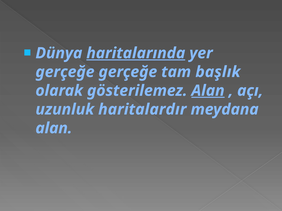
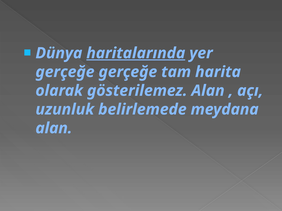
başlık: başlık -> harita (218, 72)
Alan underline: present -> none (208, 91)
haritalardır: haritalardır -> belirlemede (142, 110)
